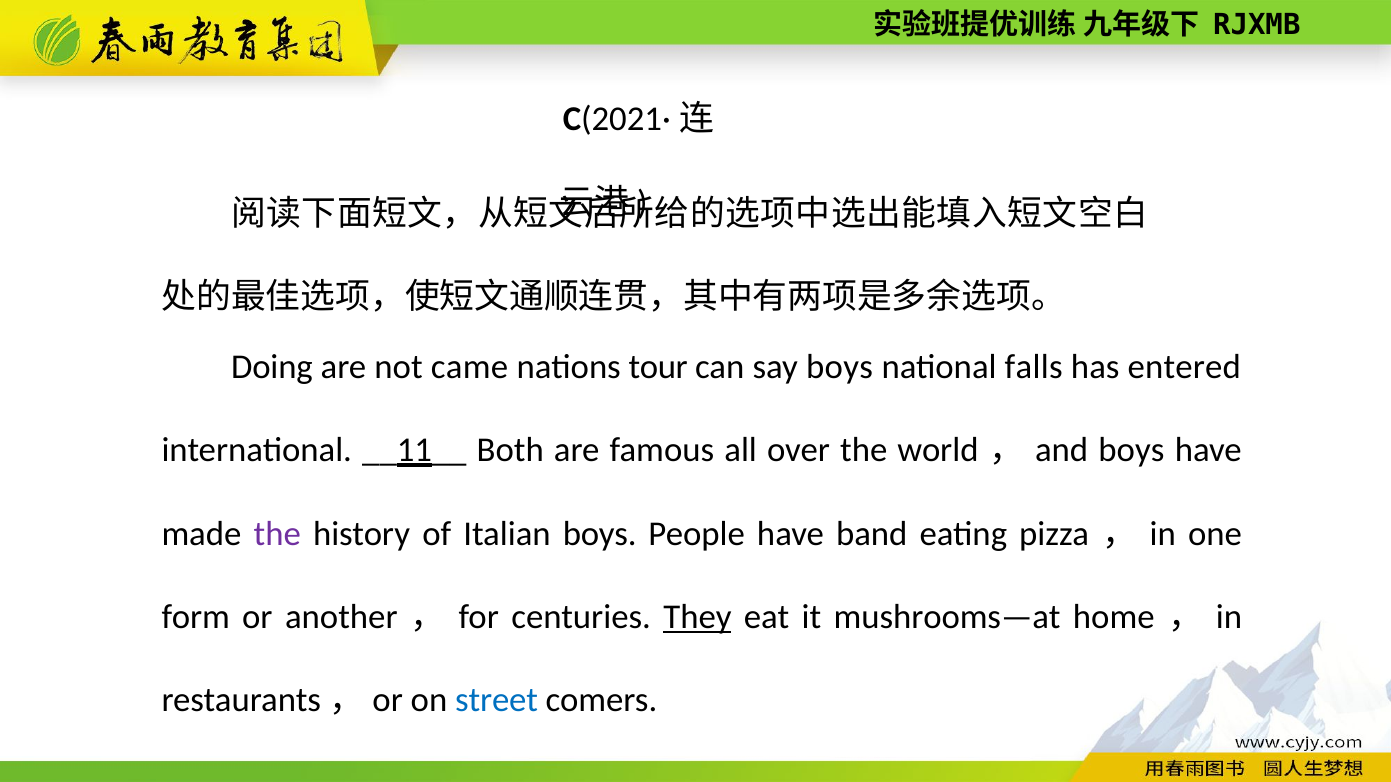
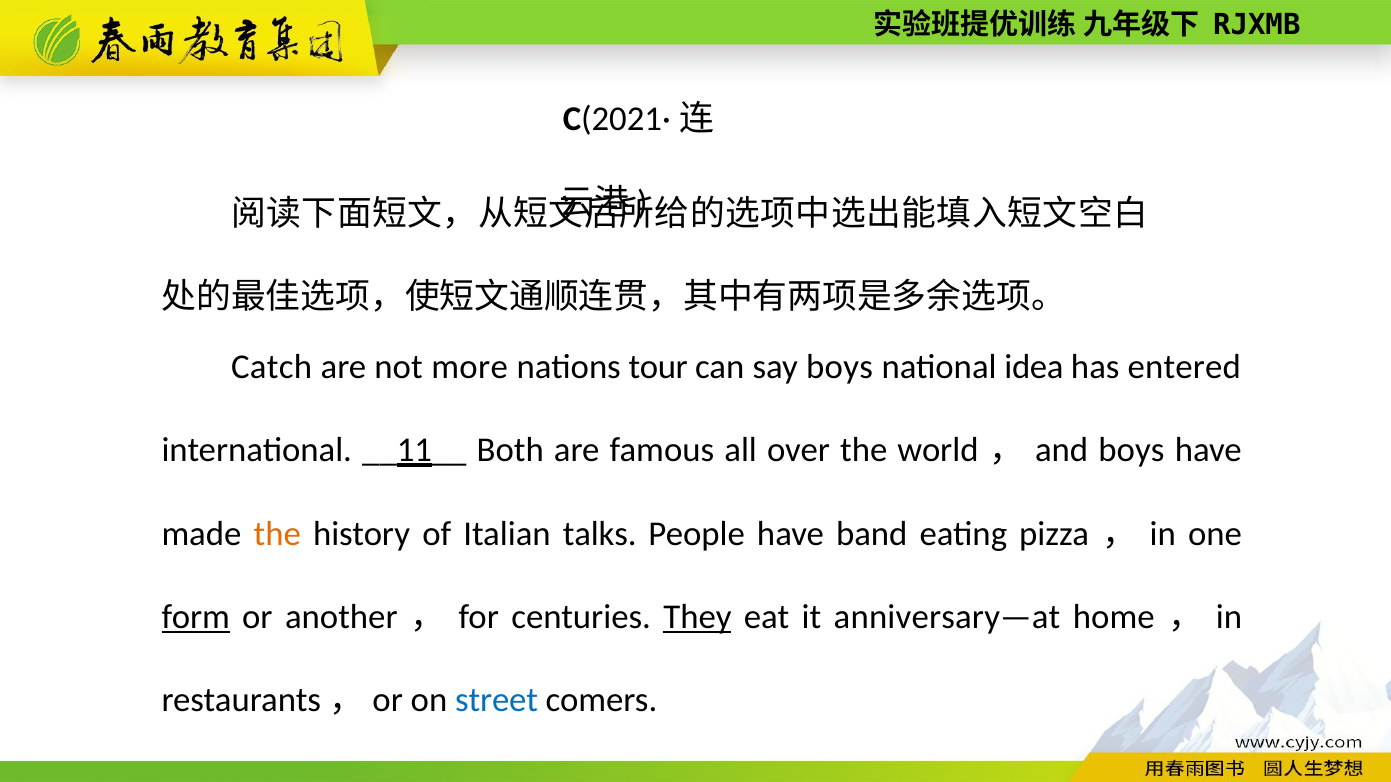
Doing: Doing -> Catch (272, 367)
came: came -> more (470, 367)
falls: falls -> idea (1034, 367)
the colour: purple -> orange (277, 534)
Italian boys: boys -> talks (600, 534)
form underline: none -> present (196, 617)
mushrooms—at: mushrooms—at -> anniversary—at (947, 617)
